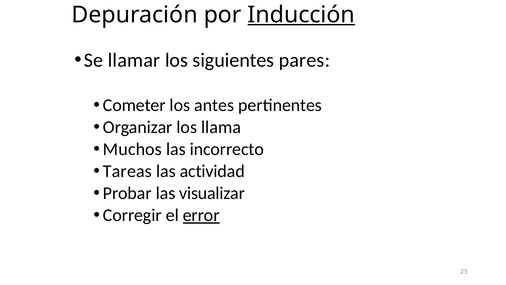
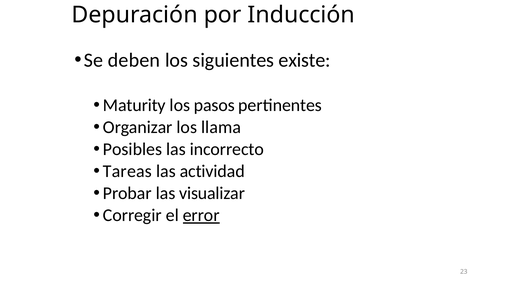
Inducción underline: present -> none (301, 15)
llamar: llamar -> deben (134, 60)
pares: pares -> existe (305, 60)
Cometer: Cometer -> Maturity (134, 105)
antes: antes -> pasos (214, 105)
Muchos: Muchos -> Posibles (133, 149)
